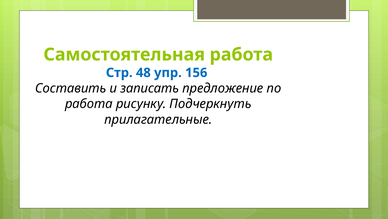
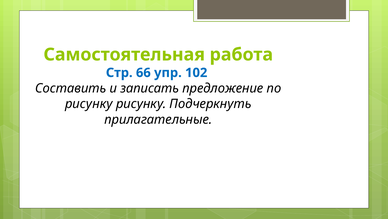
48: 48 -> 66 (143, 72)
156: 156 -> 102 (196, 72)
работа: работа -> рисунку (89, 104)
